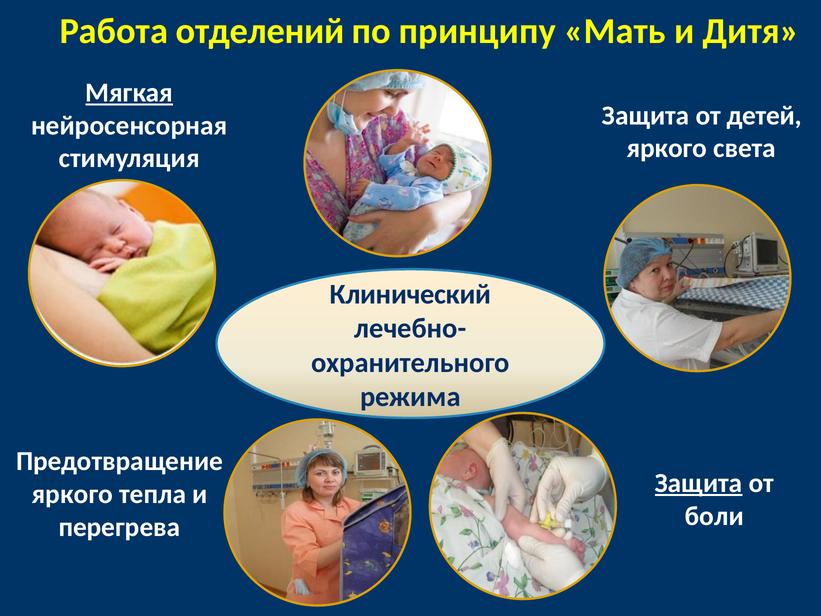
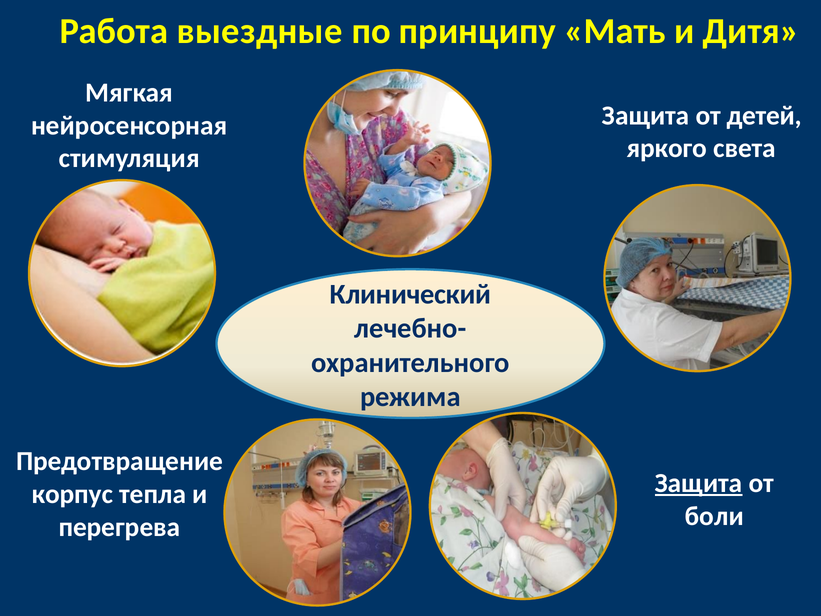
отделений: отделений -> выездные (260, 31)
Мягкая underline: present -> none (129, 93)
яркого: яркого -> корпус (72, 494)
